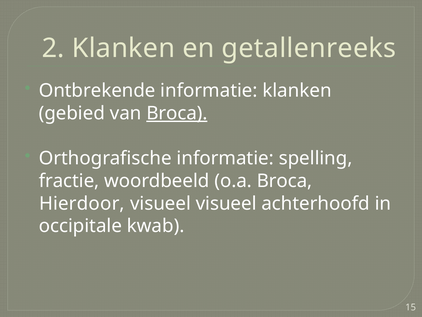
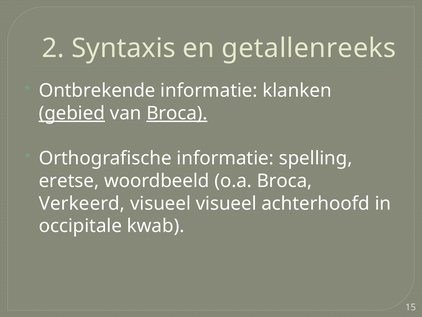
2 Klanken: Klanken -> Syntaxis (124, 48)
gebied underline: none -> present (72, 113)
fractie: fractie -> eretse (69, 181)
Hierdoor: Hierdoor -> Verkeerd (82, 203)
